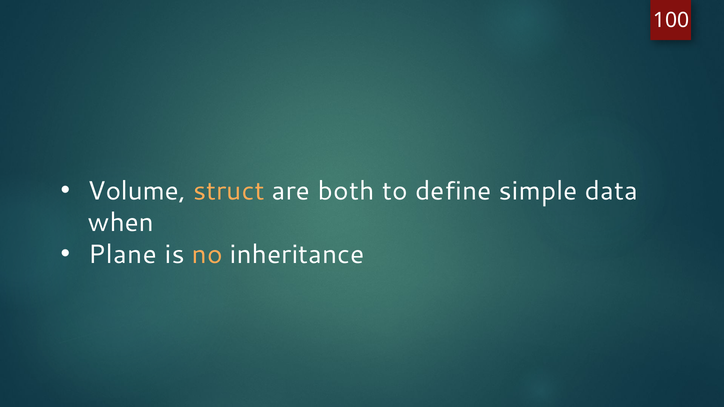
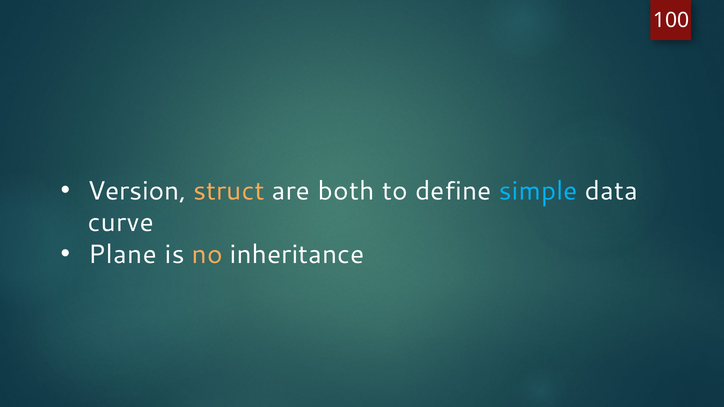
Volume: Volume -> Version (137, 191)
simple colour: white -> light blue (538, 191)
when: when -> curve (121, 223)
